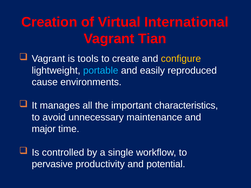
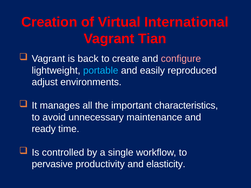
tools: tools -> back (88, 59)
configure colour: yellow -> pink (181, 59)
cause: cause -> adjust (45, 82)
major: major -> ready (44, 129)
potential: potential -> elasticity (166, 164)
